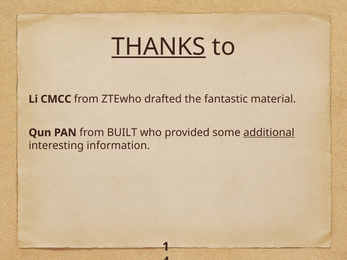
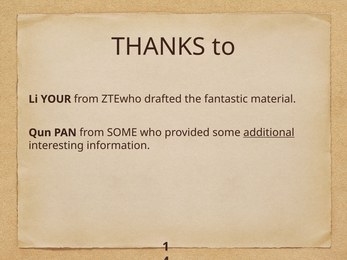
THANKS underline: present -> none (159, 47)
CMCC: CMCC -> YOUR (56, 99)
from BUILT: BUILT -> SOME (122, 133)
